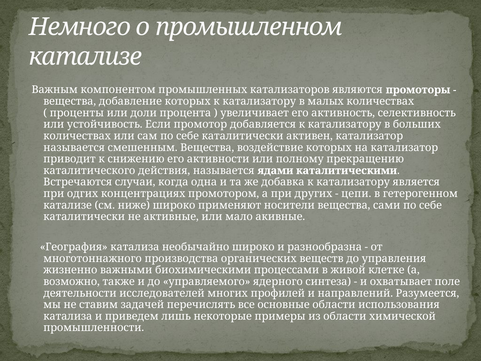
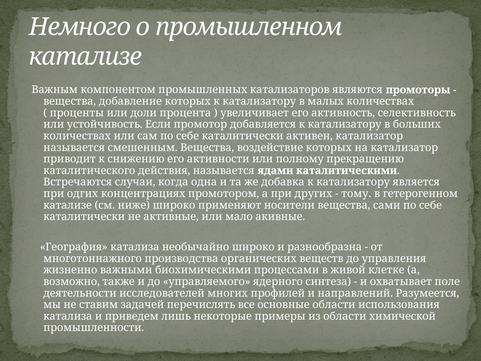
цепи: цепи -> тому (356, 194)
